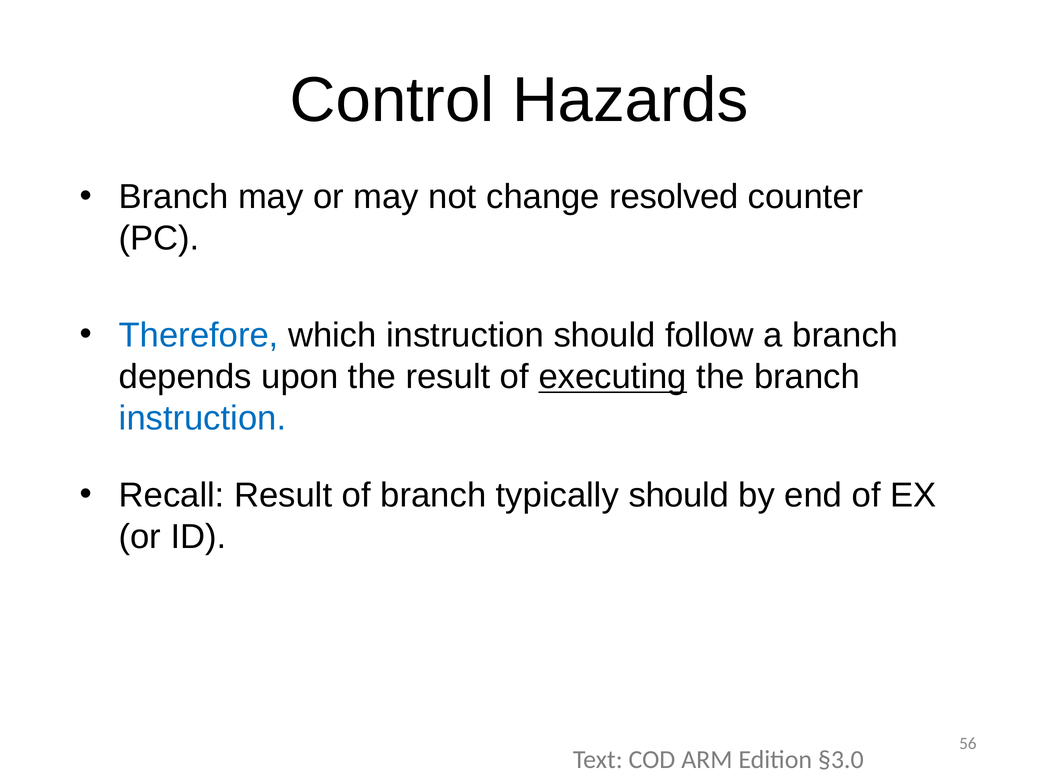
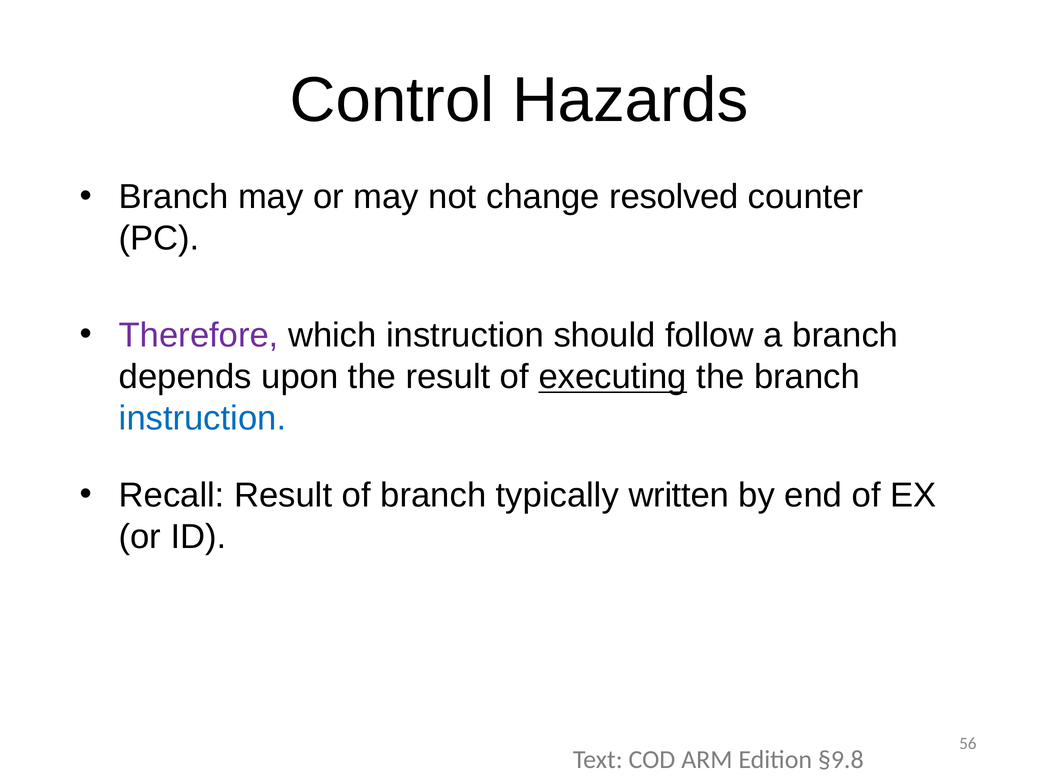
Therefore colour: blue -> purple (199, 336)
typically should: should -> written (679, 495)
§3.0: §3.0 -> §9.8 (841, 760)
